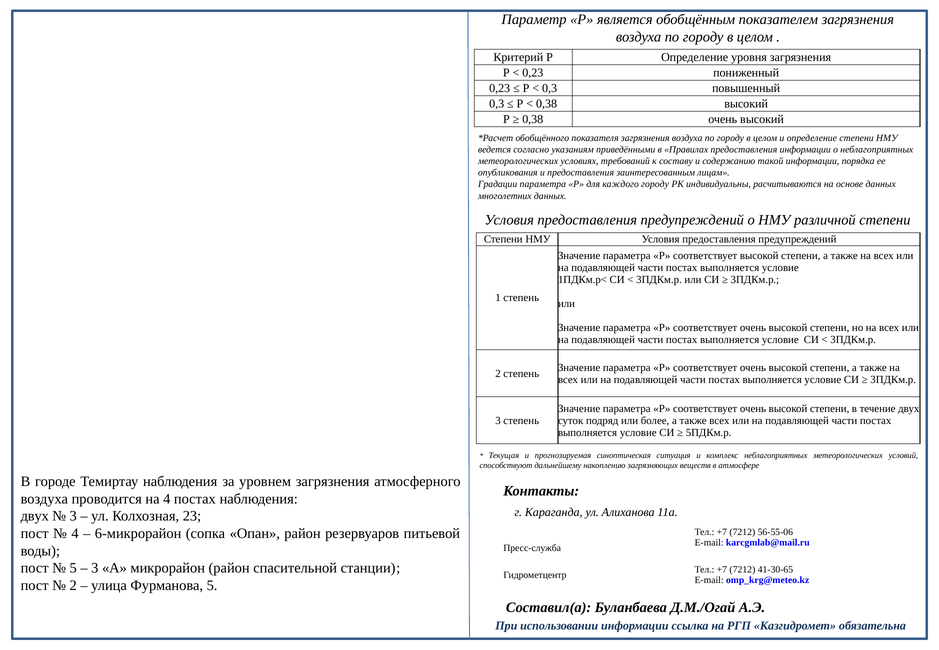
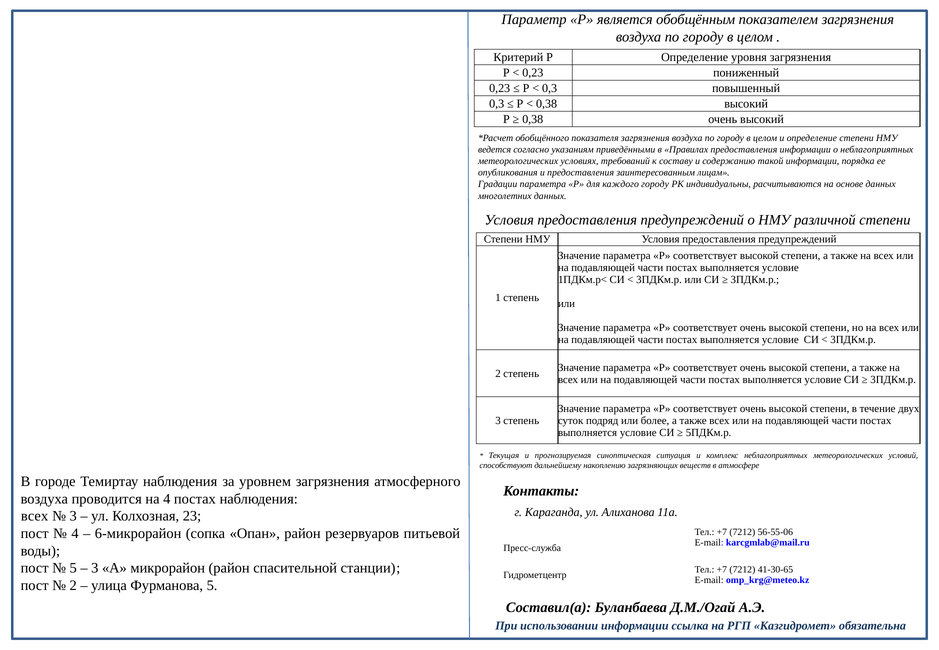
двух: двух -> всех (35, 516)
